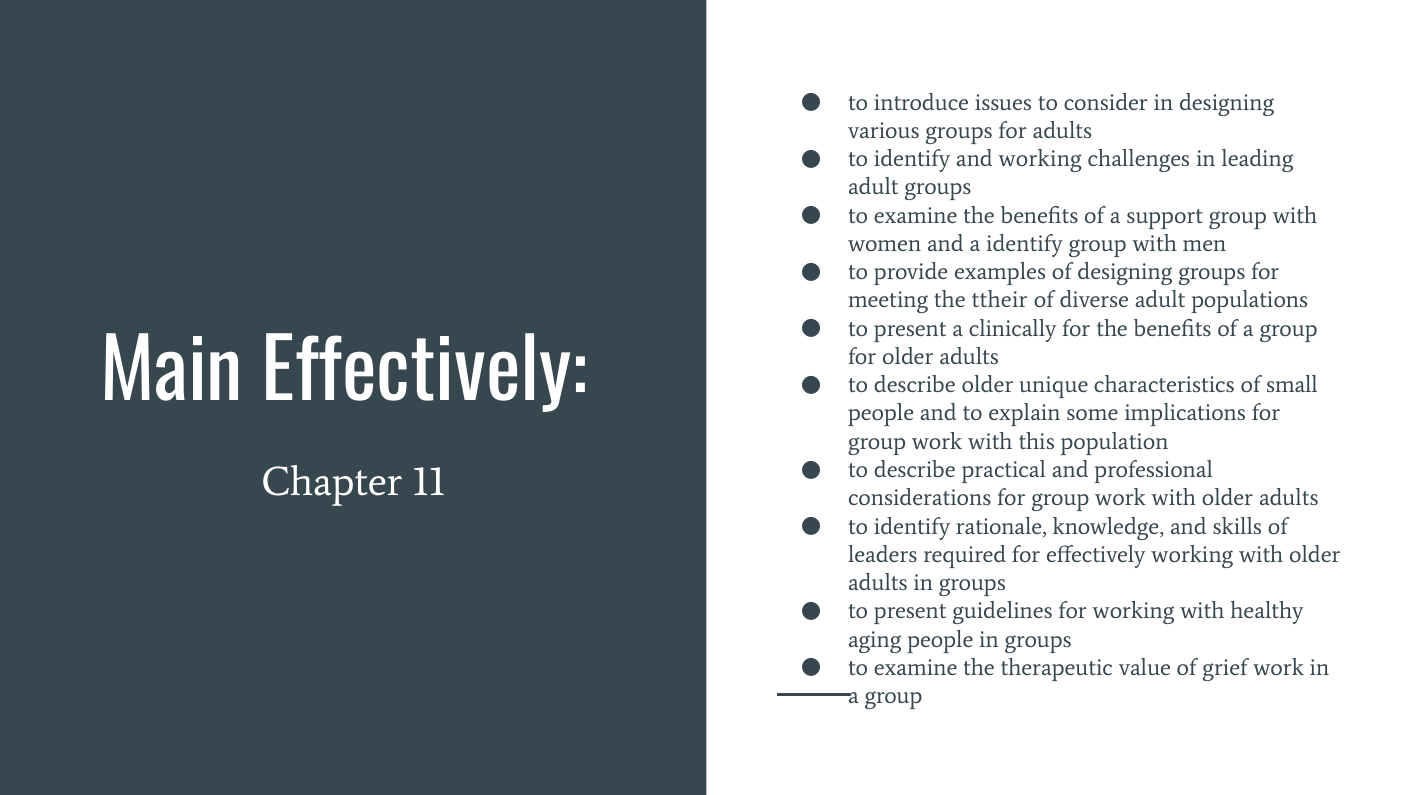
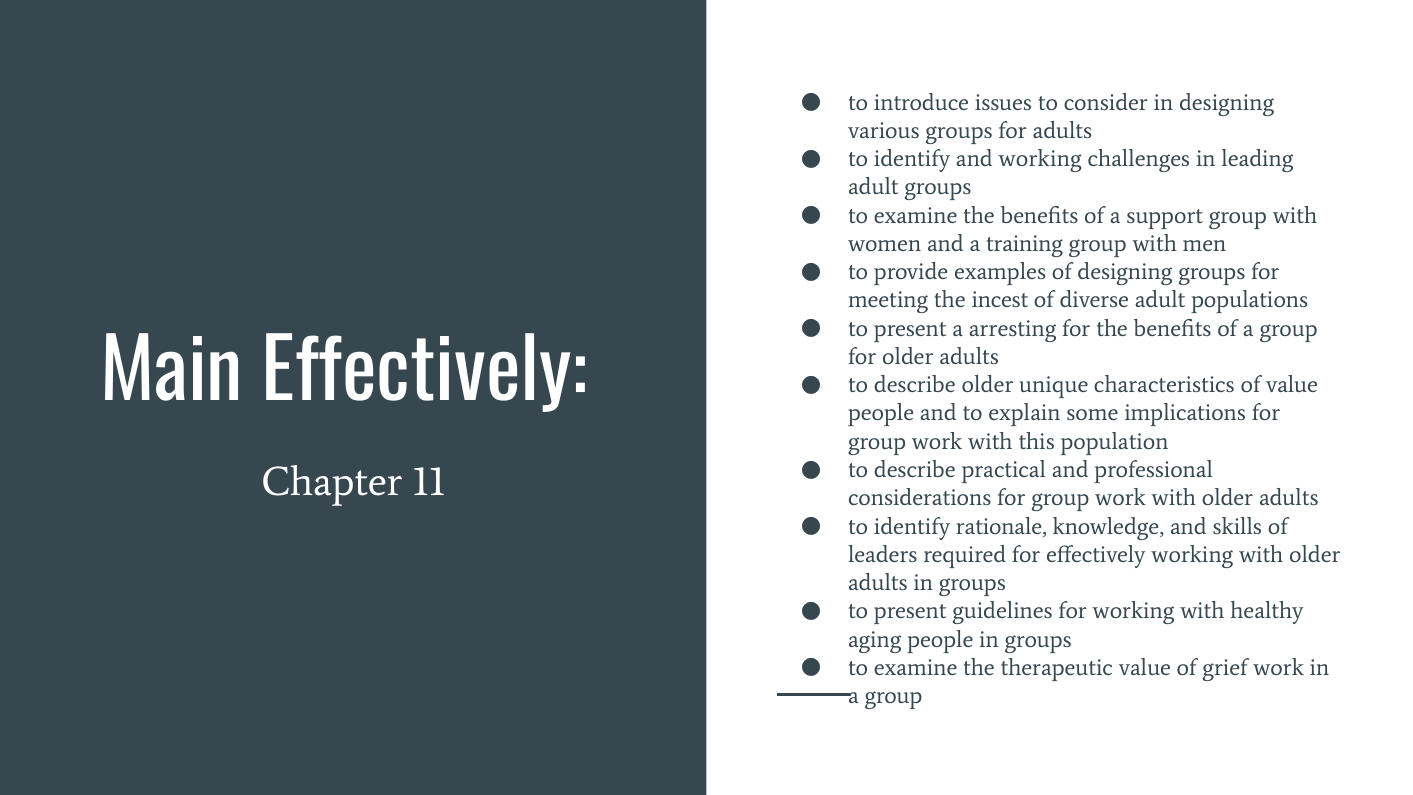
a identify: identify -> training (1024, 244)
ttheir: ttheir -> incest (1000, 300)
clinically: clinically -> arresting (1013, 328)
of small: small -> value (1292, 385)
